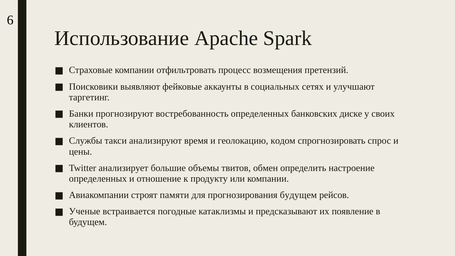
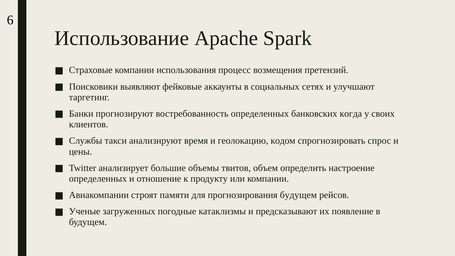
отфильтровать: отфильтровать -> использования (186, 70)
диске: диске -> когда (351, 114)
обмен: обмен -> объем (266, 168)
встраивается: встраивается -> загруженных (129, 211)
